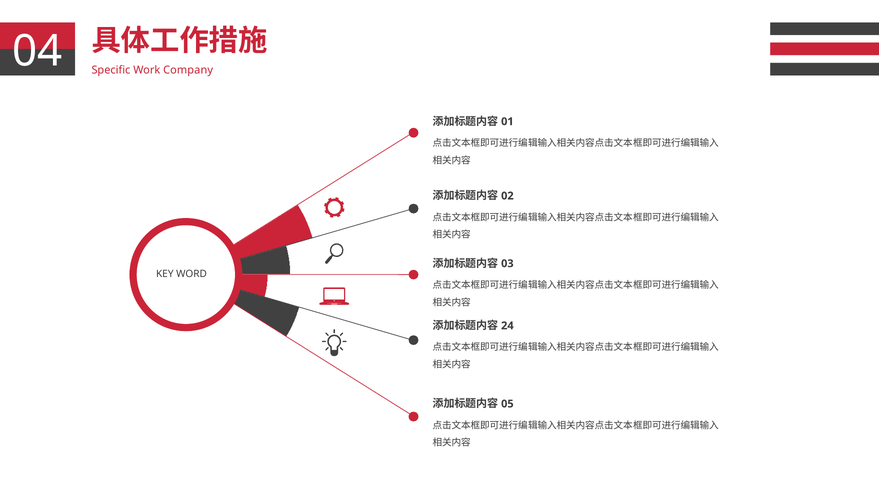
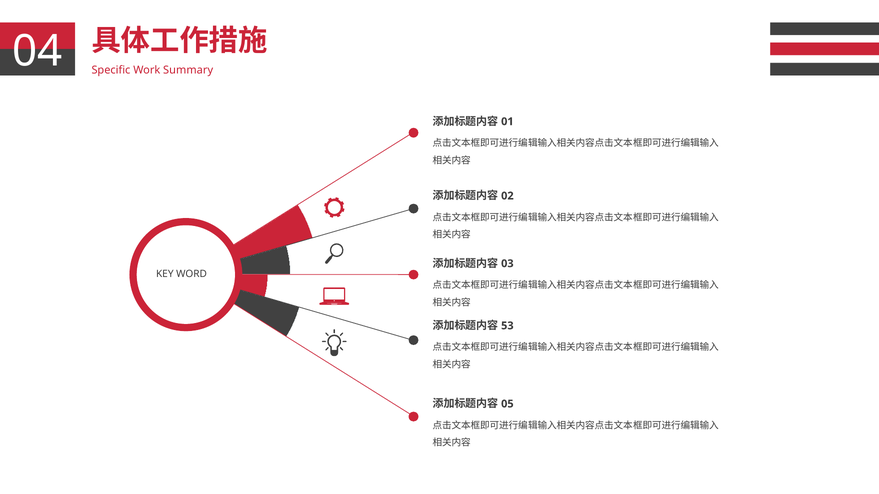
Company: Company -> Summary (188, 70)
24: 24 -> 53 (507, 326)
